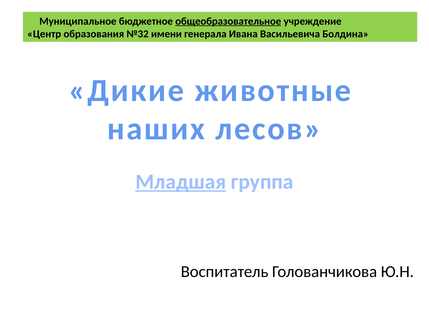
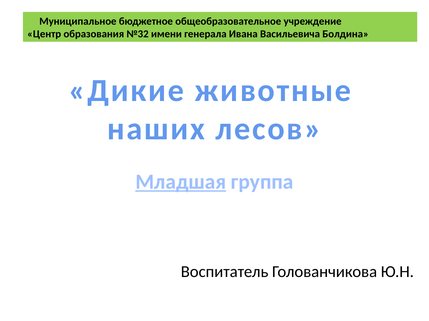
общеобразовательное underline: present -> none (228, 21)
